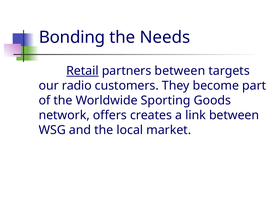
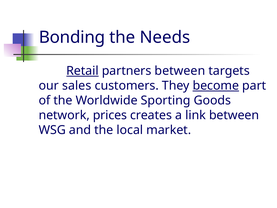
radio: radio -> sales (77, 86)
become underline: none -> present (216, 86)
offers: offers -> prices (110, 115)
